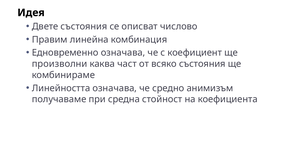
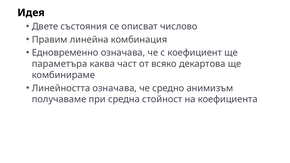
произволни: произволни -> параметъра (60, 64)
всяко състояния: състояния -> декартова (202, 64)
